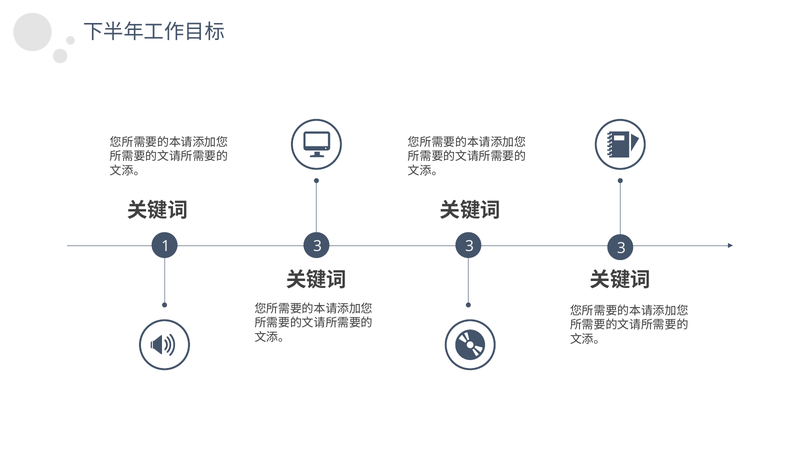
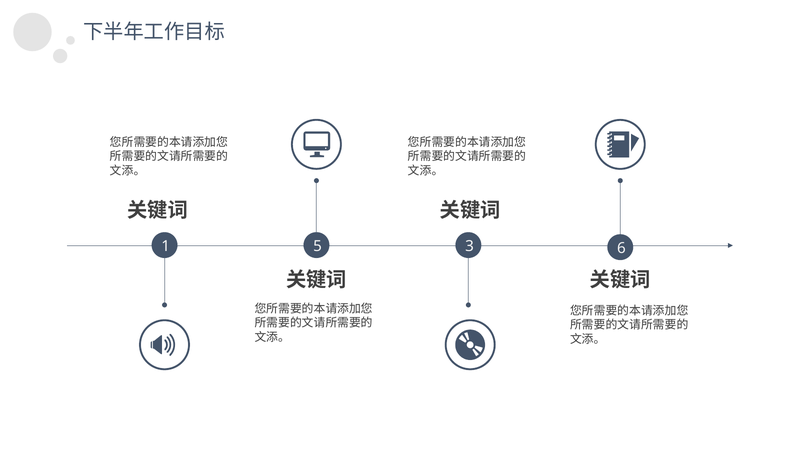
1 3: 3 -> 5 (318, 246)
3: 3 -> 6 (621, 248)
